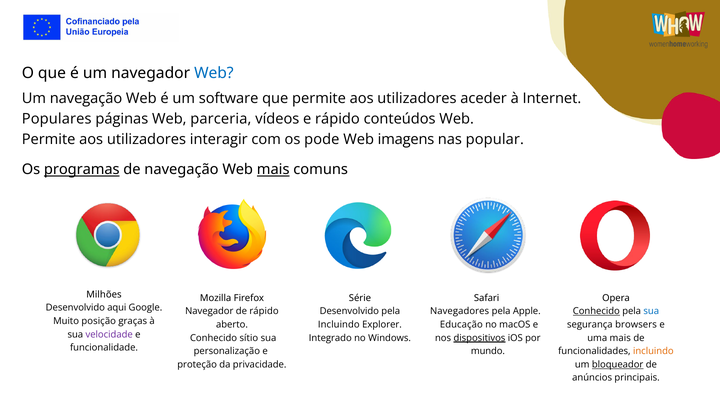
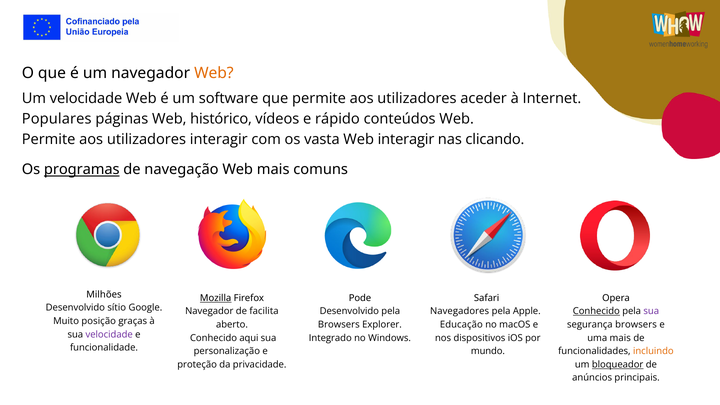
Web colour: blue -> orange (214, 73)
Um navegação: navegação -> velocidade (86, 99)
parceria: parceria -> histórico (221, 119)
pode: pode -> vasta (322, 140)
Web imagens: imagens -> interagir (406, 140)
popular: popular -> clicando (495, 140)
mais underline: present -> none (273, 170)
Mozilla underline: none -> present (216, 298)
Série: Série -> Pode (360, 298)
aqui: aqui -> sítio (117, 308)
de rápido: rápido -> facilita (264, 311)
sua colour: blue -> purple (651, 311)
Incluindo: Incluindo -> Browsers (339, 325)
sítio: sítio -> aqui (249, 338)
dispositivos underline: present -> none (479, 338)
